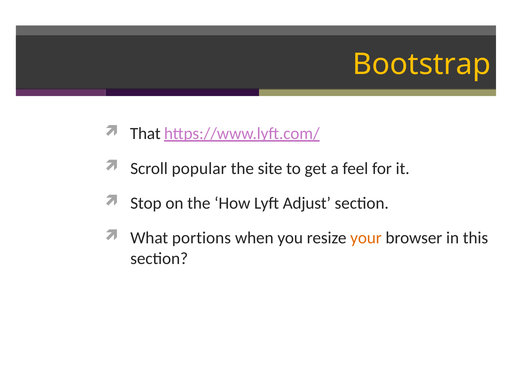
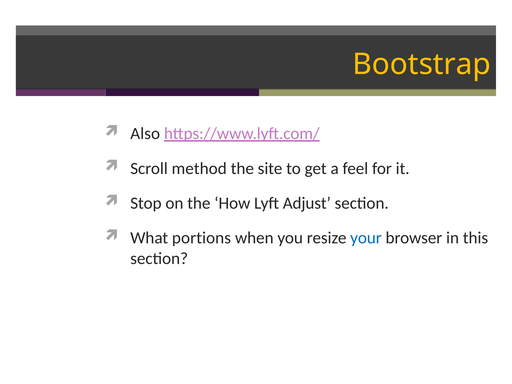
That: That -> Also (145, 133)
popular: popular -> method (199, 169)
your colour: orange -> blue (366, 238)
